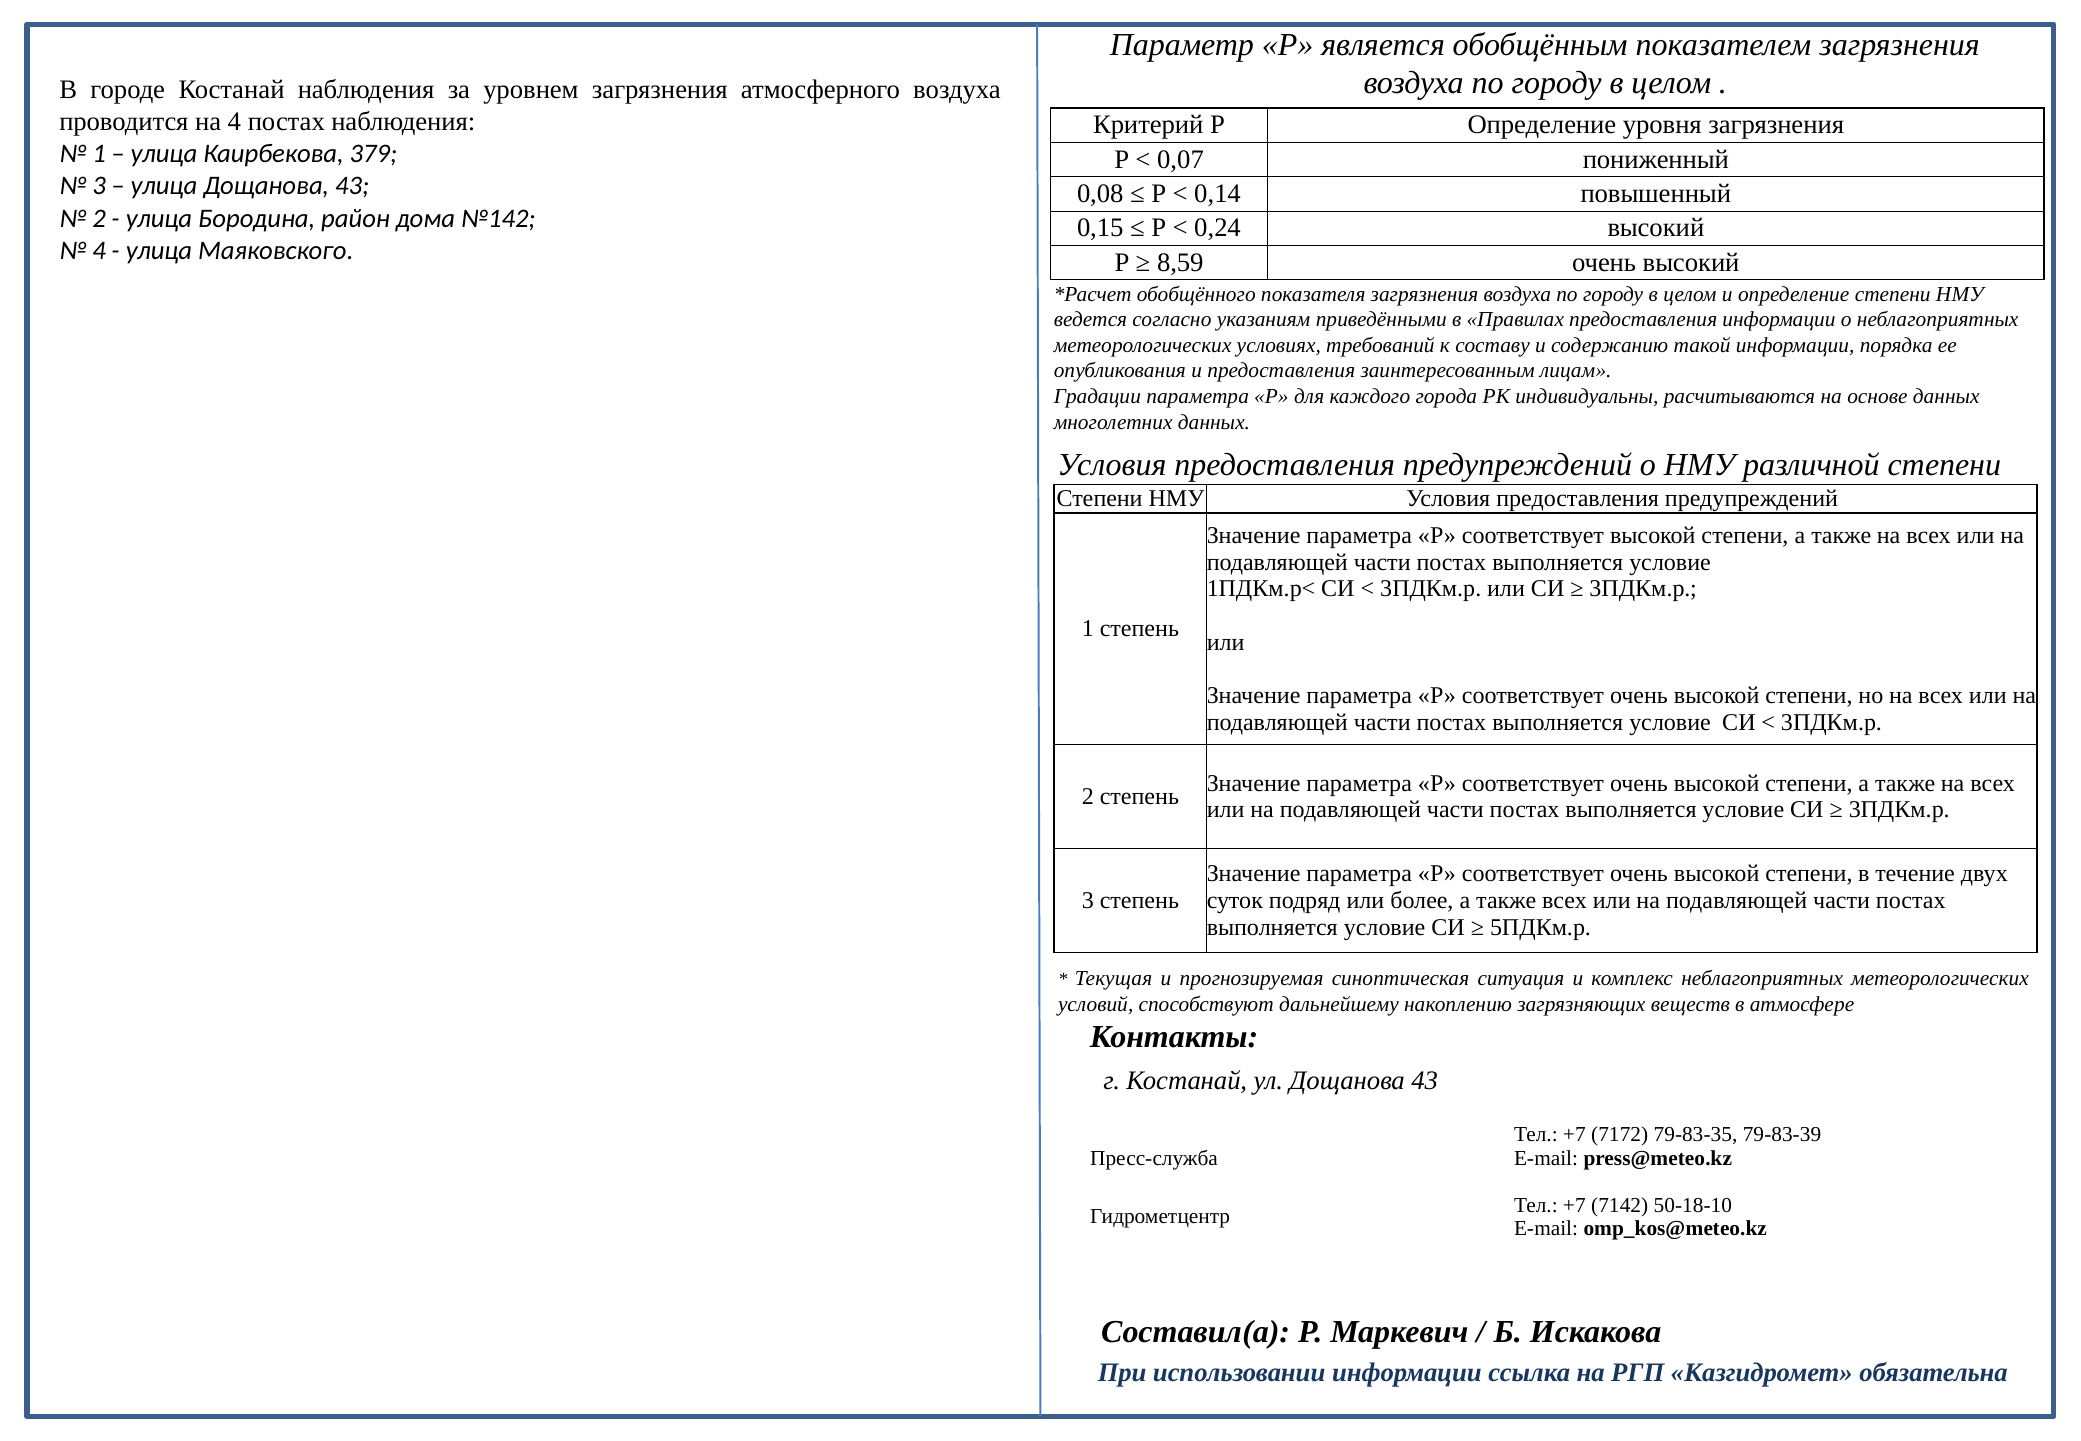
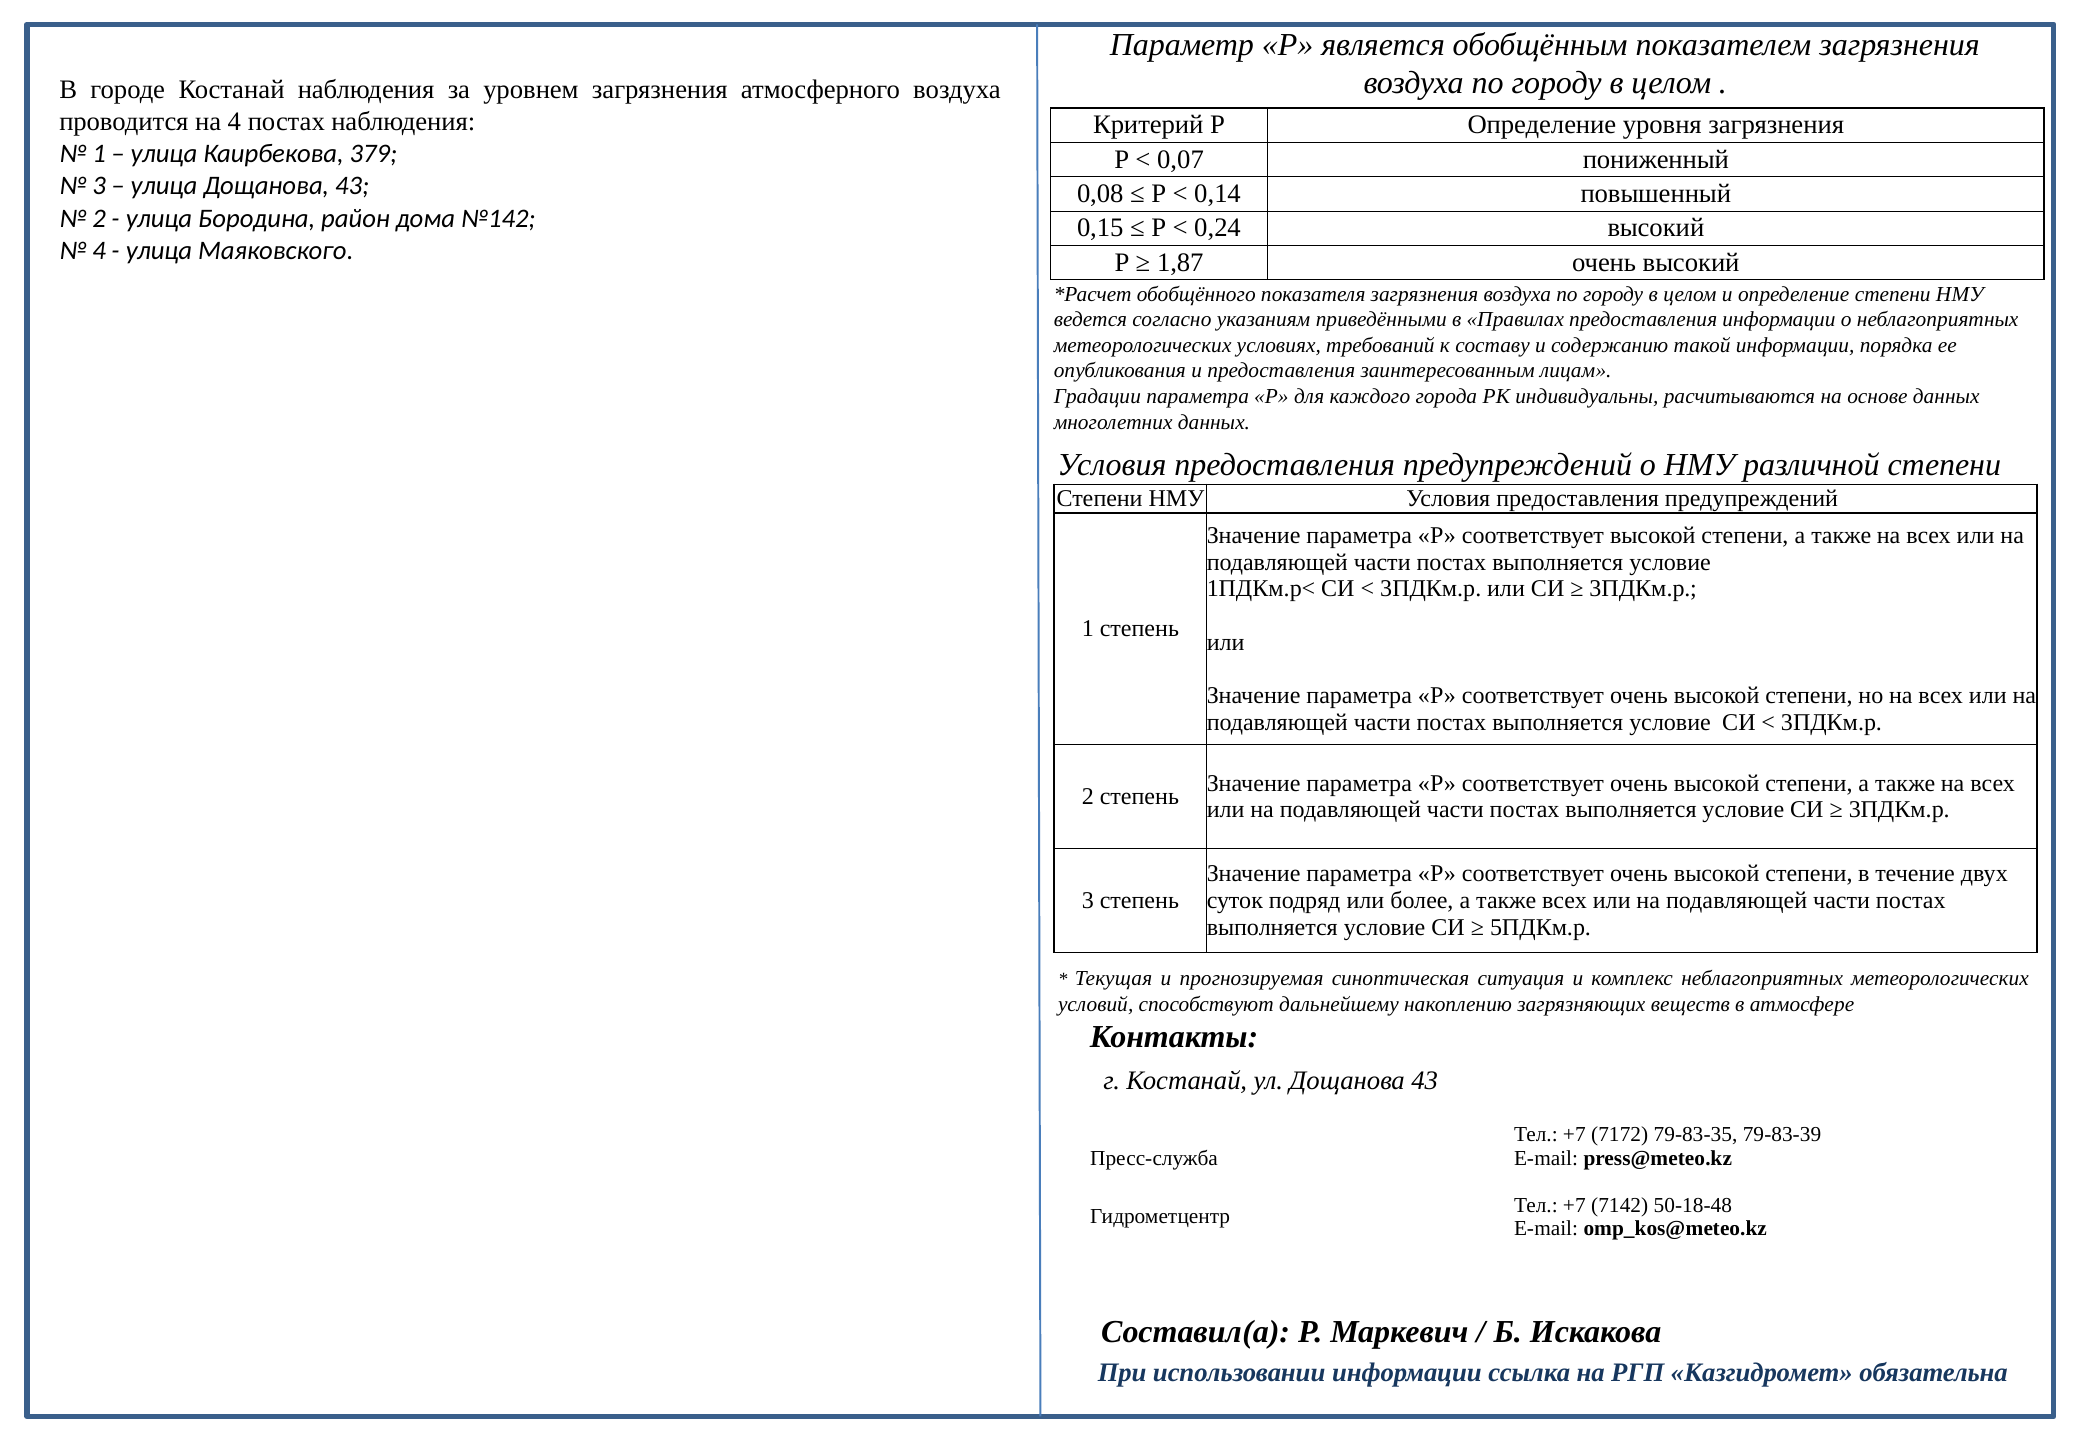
8,59: 8,59 -> 1,87 (1180, 262)
50-18-10: 50-18-10 -> 50-18-48 (1693, 1205)
